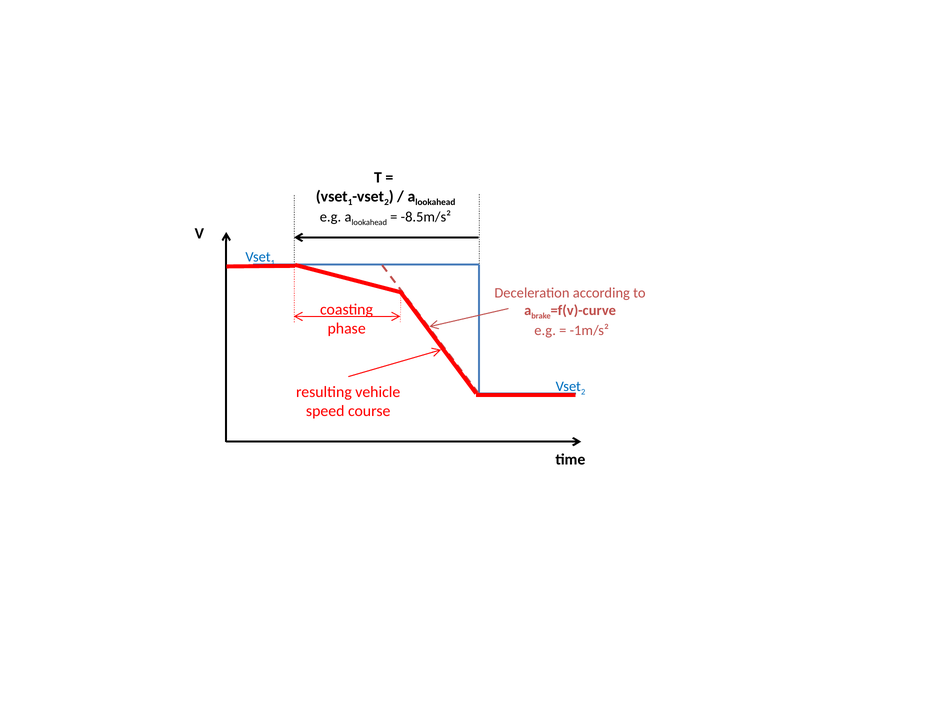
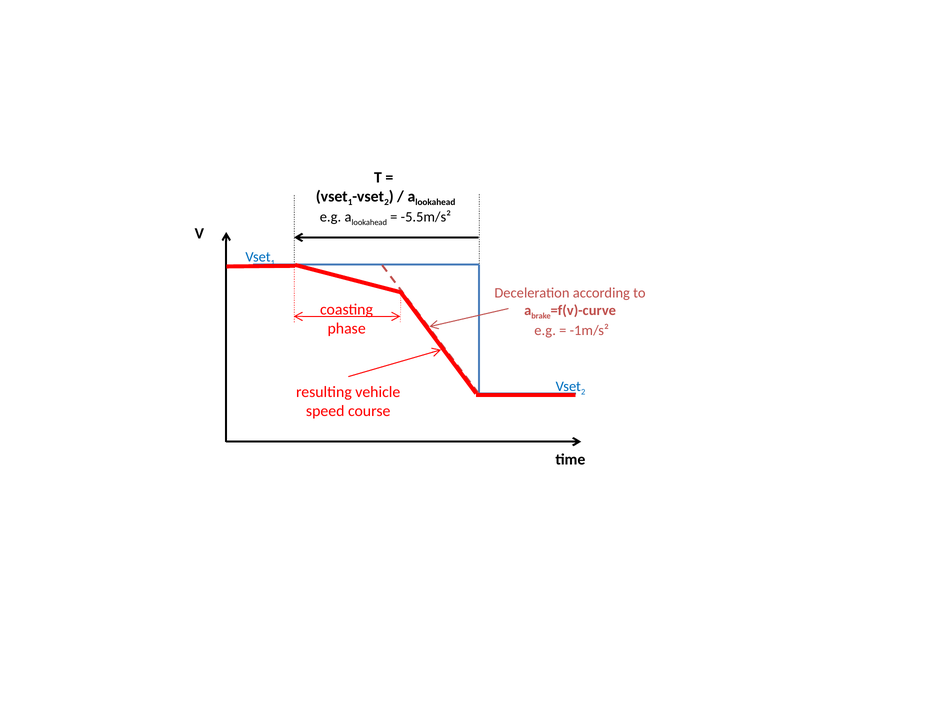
-8.5m/s²: -8.5m/s² -> -5.5m/s² (426, 217)
